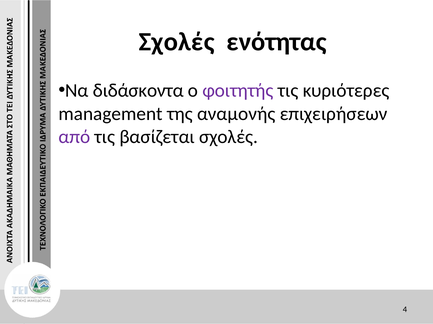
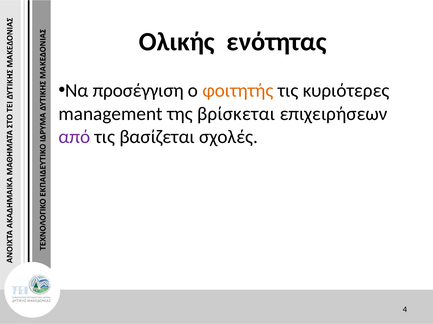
Σχολές: Σχολές -> Ολικής (177, 42)
διδάσκοντα: διδάσκοντα -> προσέγγιση (138, 91)
φοιτητής colour: purple -> orange (238, 91)
αναμονής: αναμονής -> βρίσκεται (236, 114)
